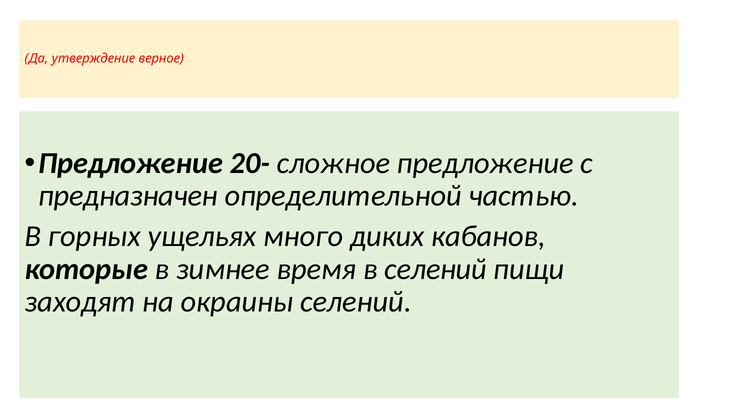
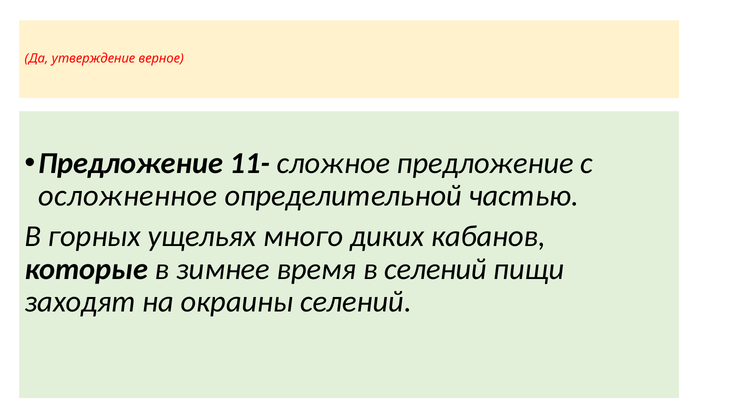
20-: 20- -> 11- (250, 163)
предназначен: предназначен -> осложненное (128, 196)
